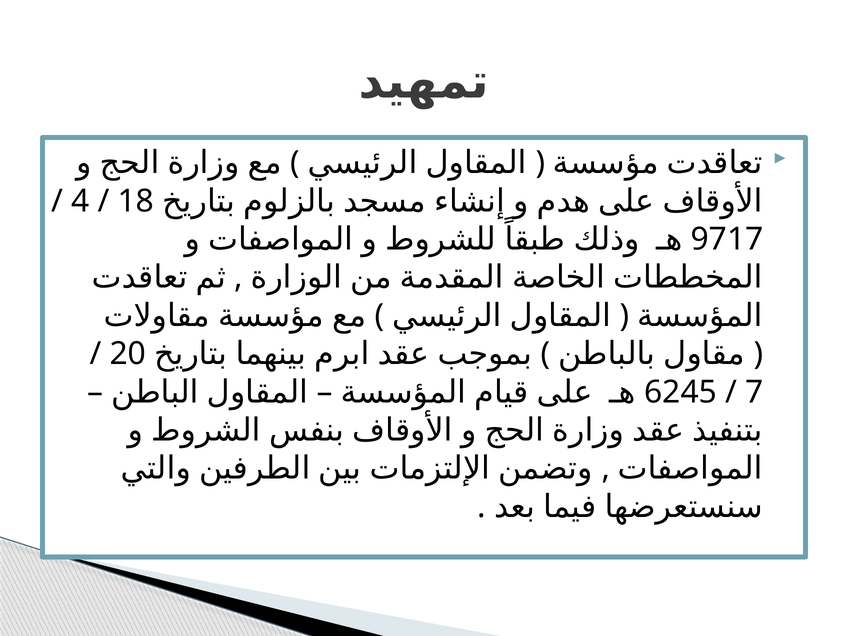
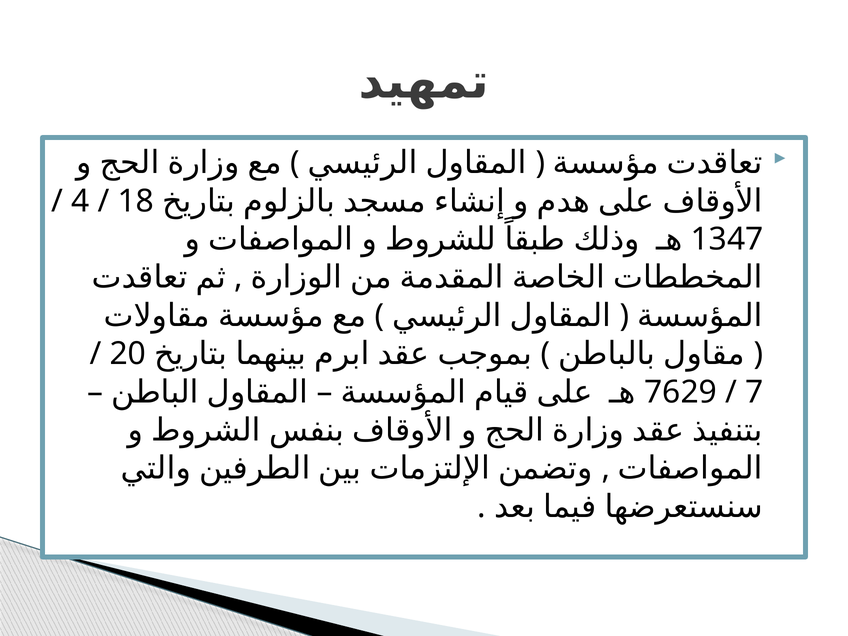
9717: 9717 -> 1347 (727, 239)
6245: 6245 -> 7629 (681, 392)
